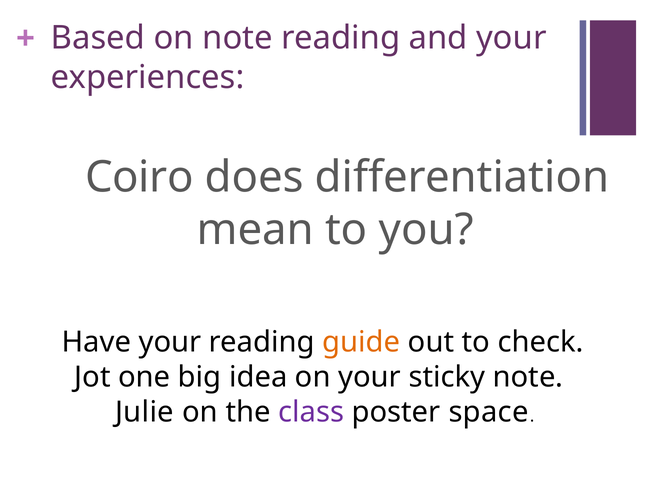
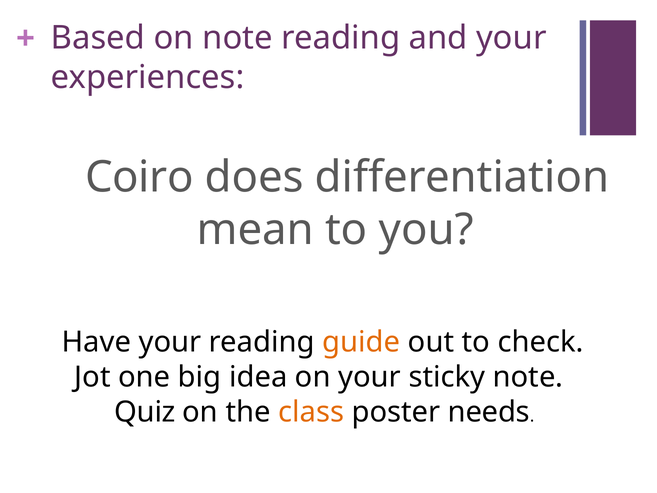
Julie: Julie -> Quiz (145, 412)
class colour: purple -> orange (311, 412)
space: space -> needs (489, 412)
